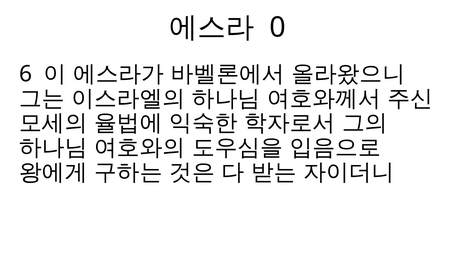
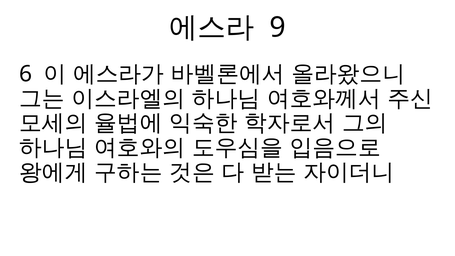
0: 0 -> 9 (278, 27)
